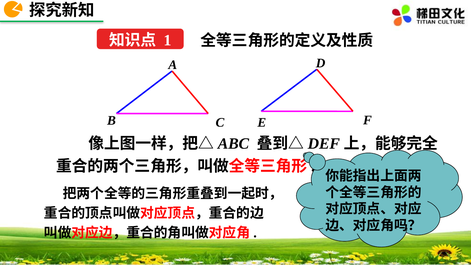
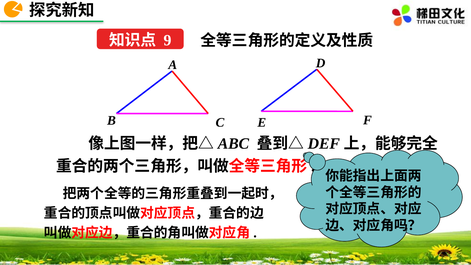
1: 1 -> 9 (167, 40)
